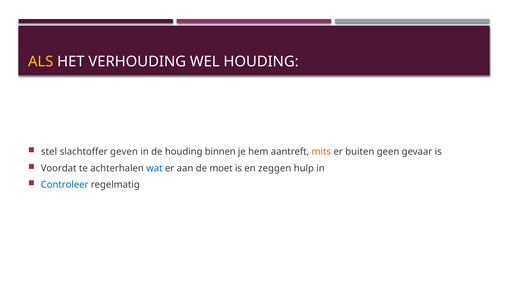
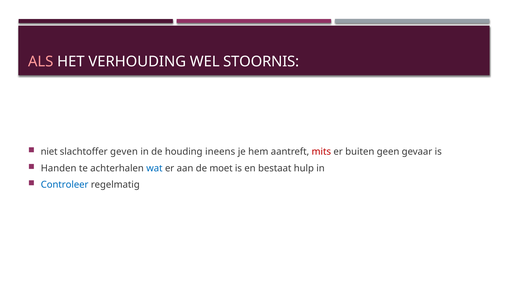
ALS colour: yellow -> pink (41, 62)
WEL HOUDING: HOUDING -> STOORNIS (261, 62)
stel: stel -> niet (49, 152)
binnen: binnen -> ineens (220, 152)
mits colour: orange -> red (321, 152)
Voordat: Voordat -> Handen (59, 168)
zeggen: zeggen -> bestaat (275, 168)
